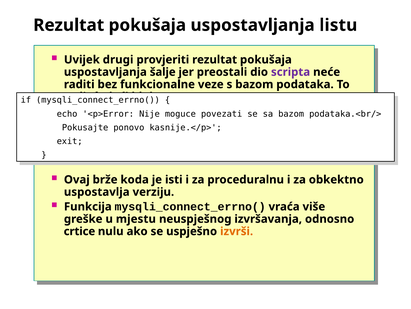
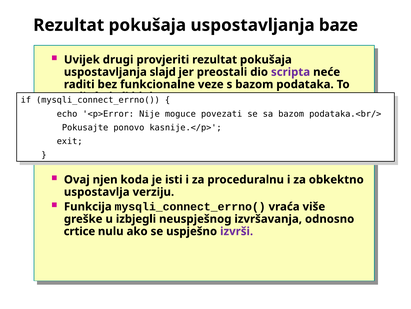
listu: listu -> baze (338, 25)
šalje: šalje -> slajd (163, 72)
brže: brže -> njen (105, 179)
mjestu: mjestu -> izbjegli (136, 218)
izvrši colour: orange -> purple (237, 231)
